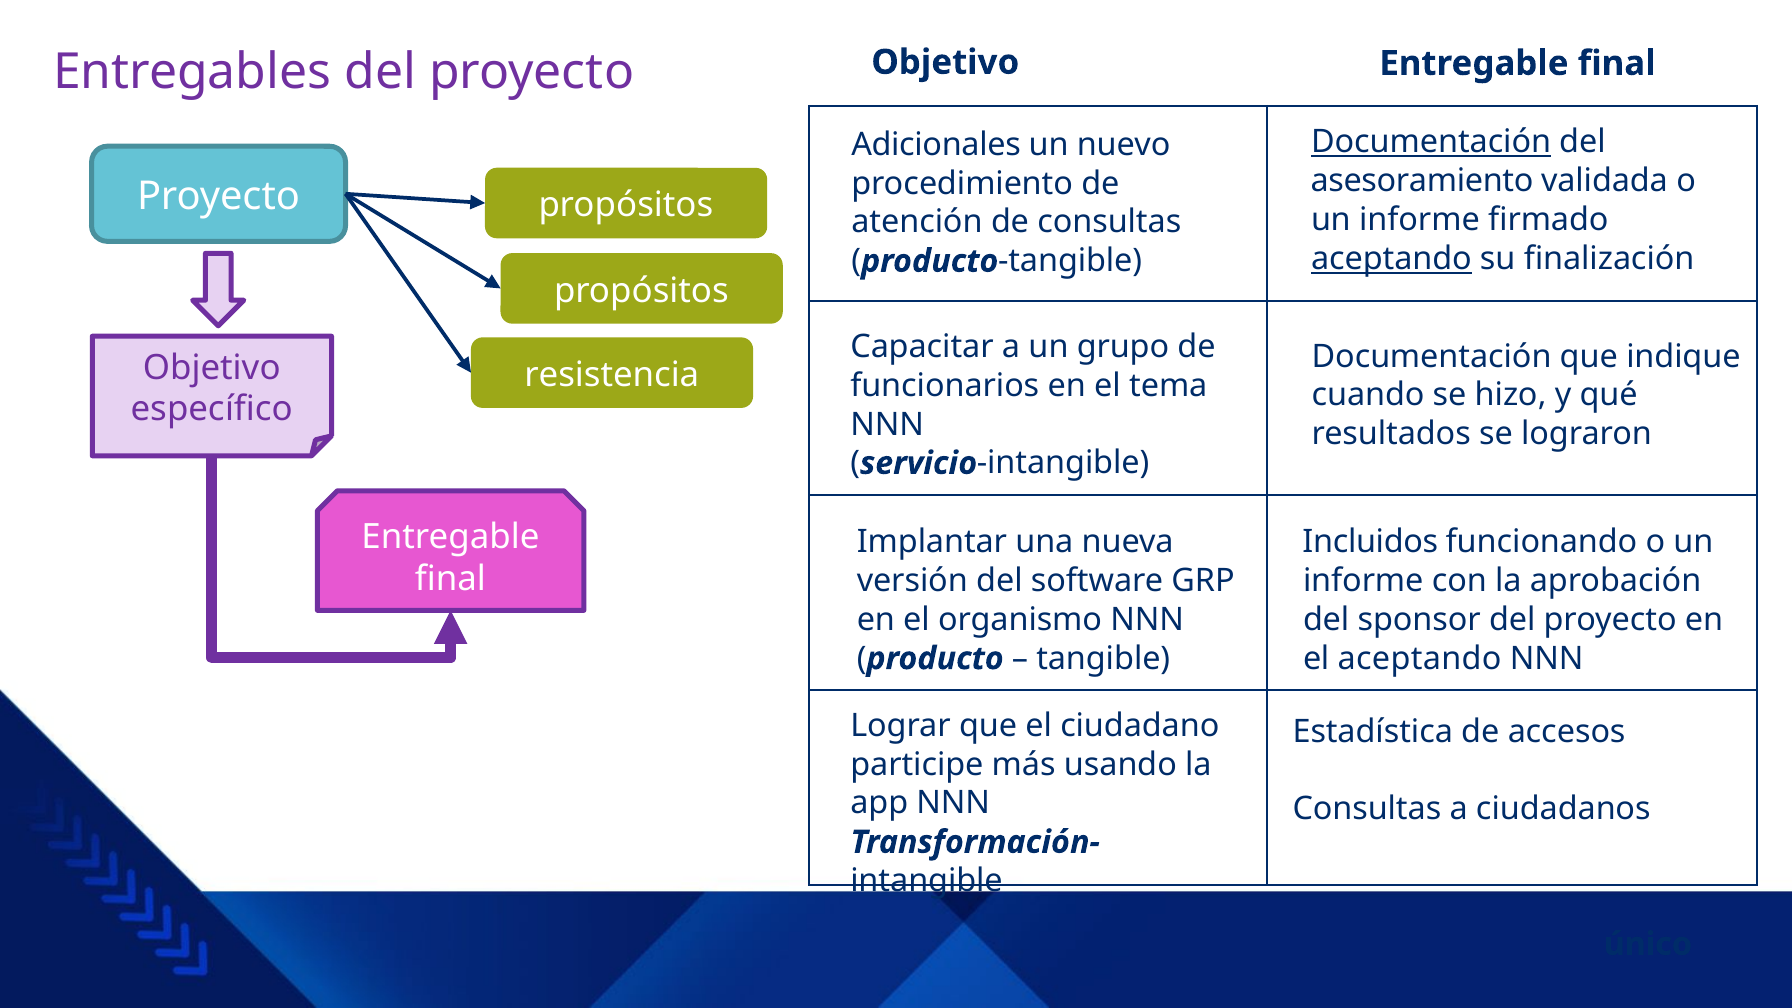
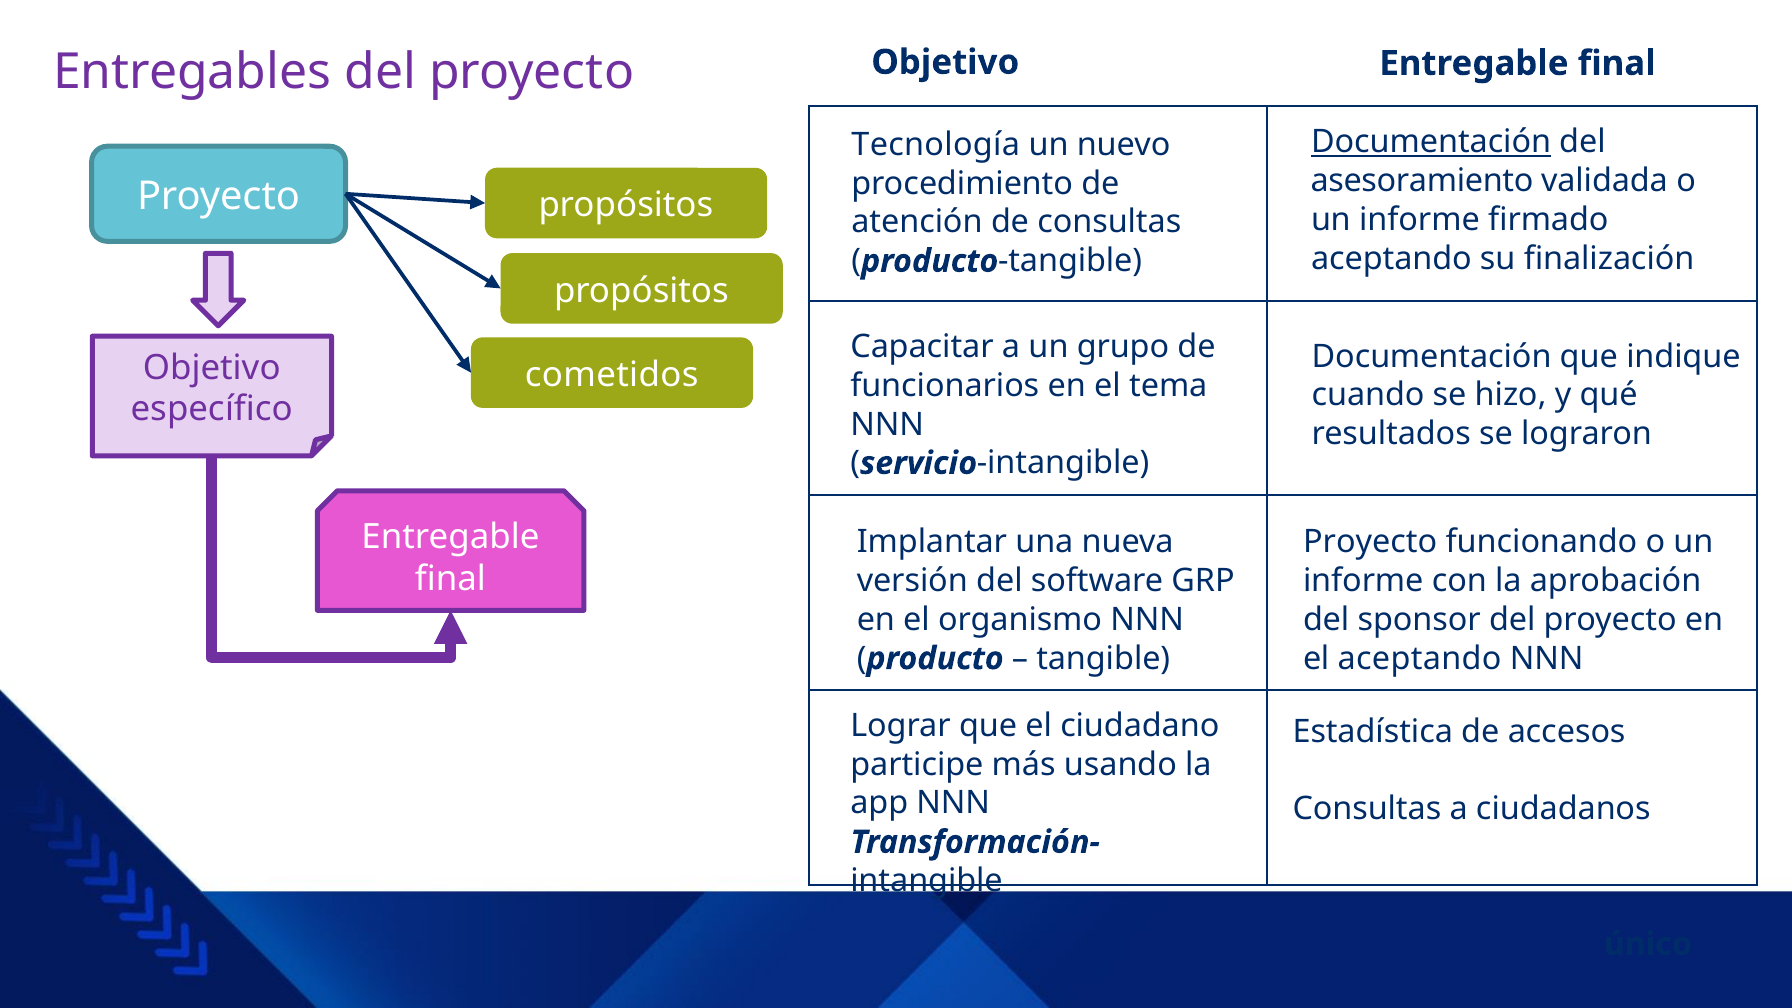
Adicionales: Adicionales -> Tecnología (936, 145)
aceptando underline: present -> none (1391, 259)
resistencia: resistencia -> cometidos (612, 375)
Incluidos: Incluidos -> Proyecto (1370, 542)
